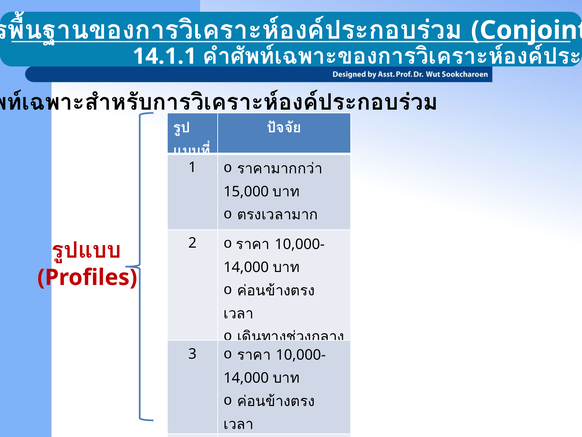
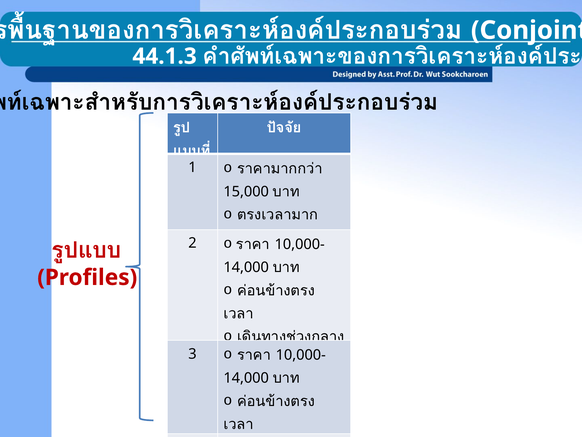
14.1.1: 14.1.1 -> 44.1.3 (165, 56)
